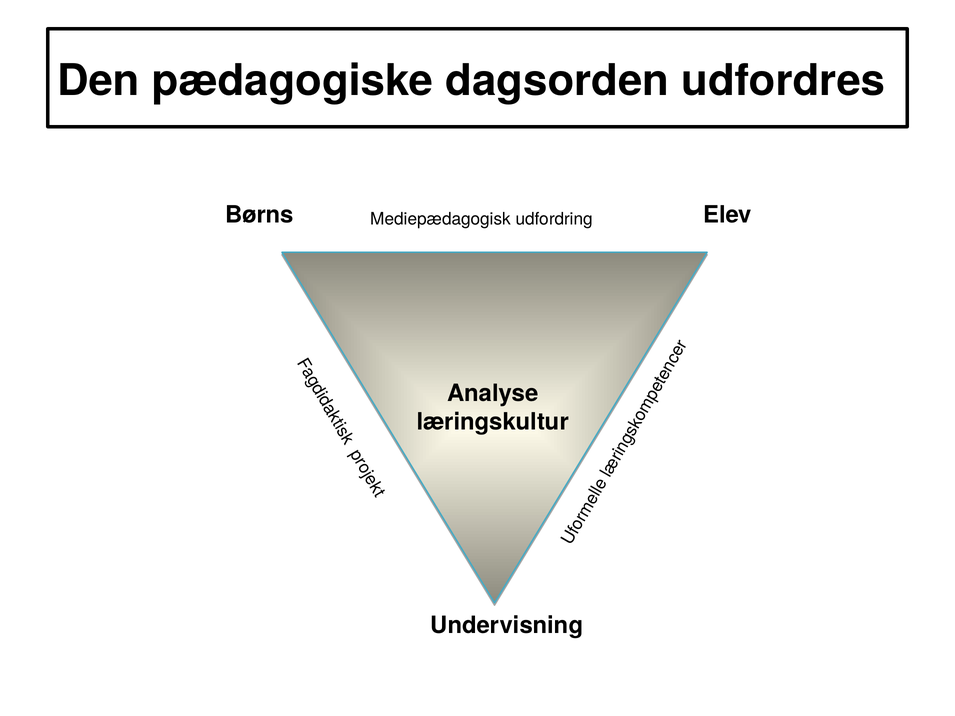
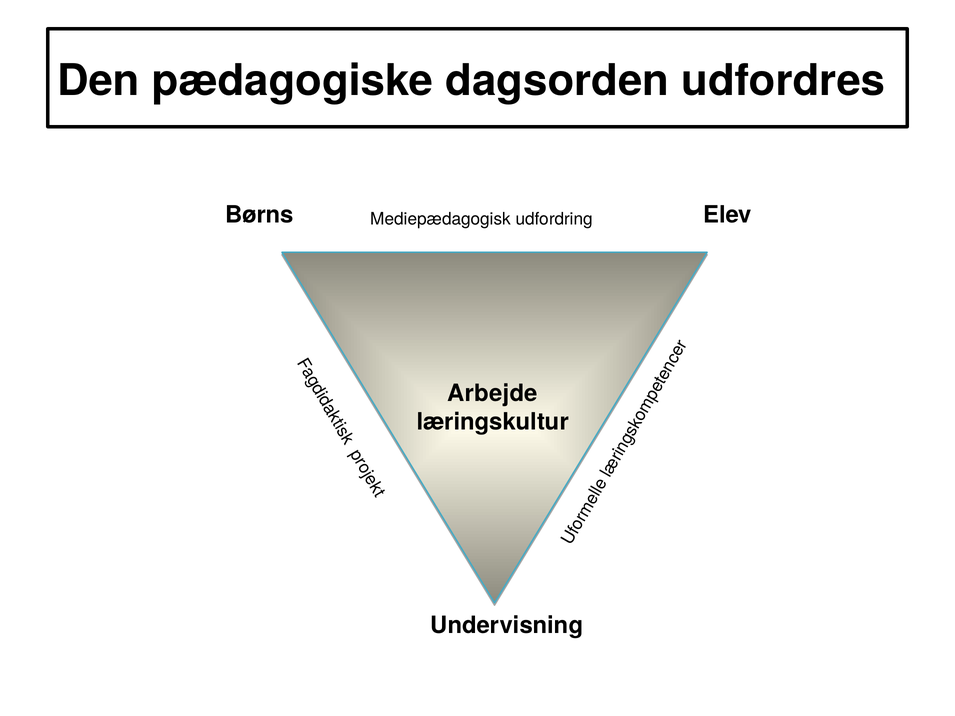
Analyse: Analyse -> Arbejde (493, 393)
